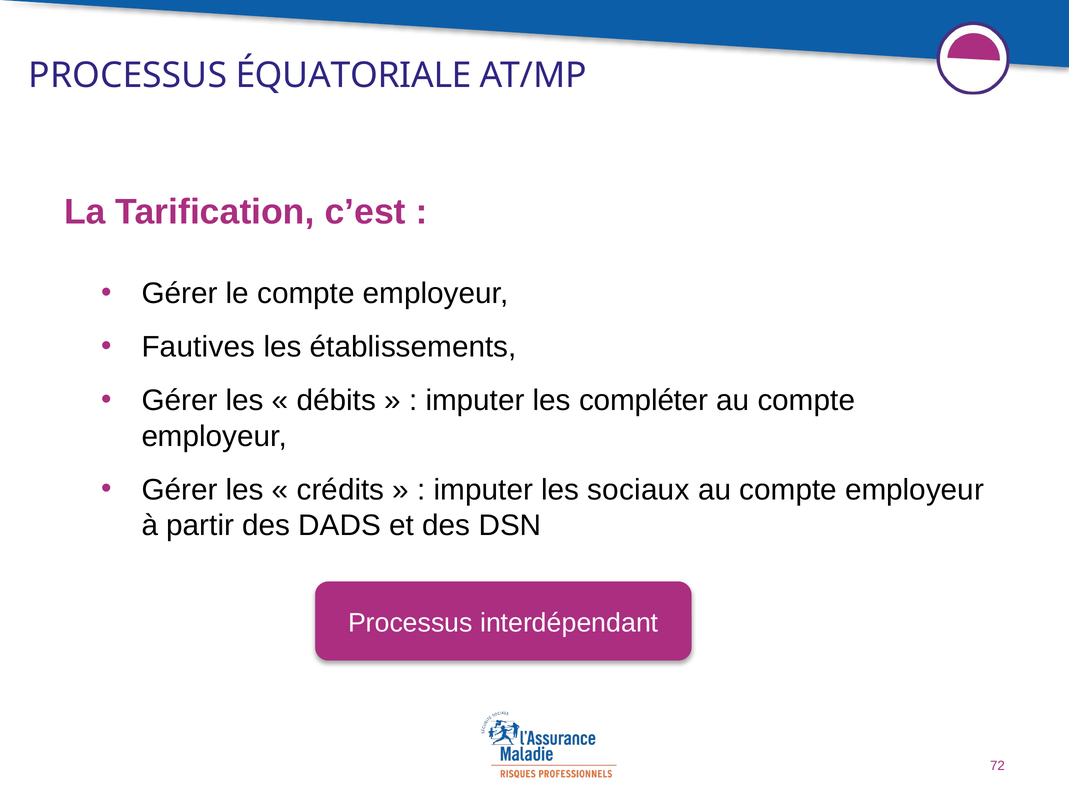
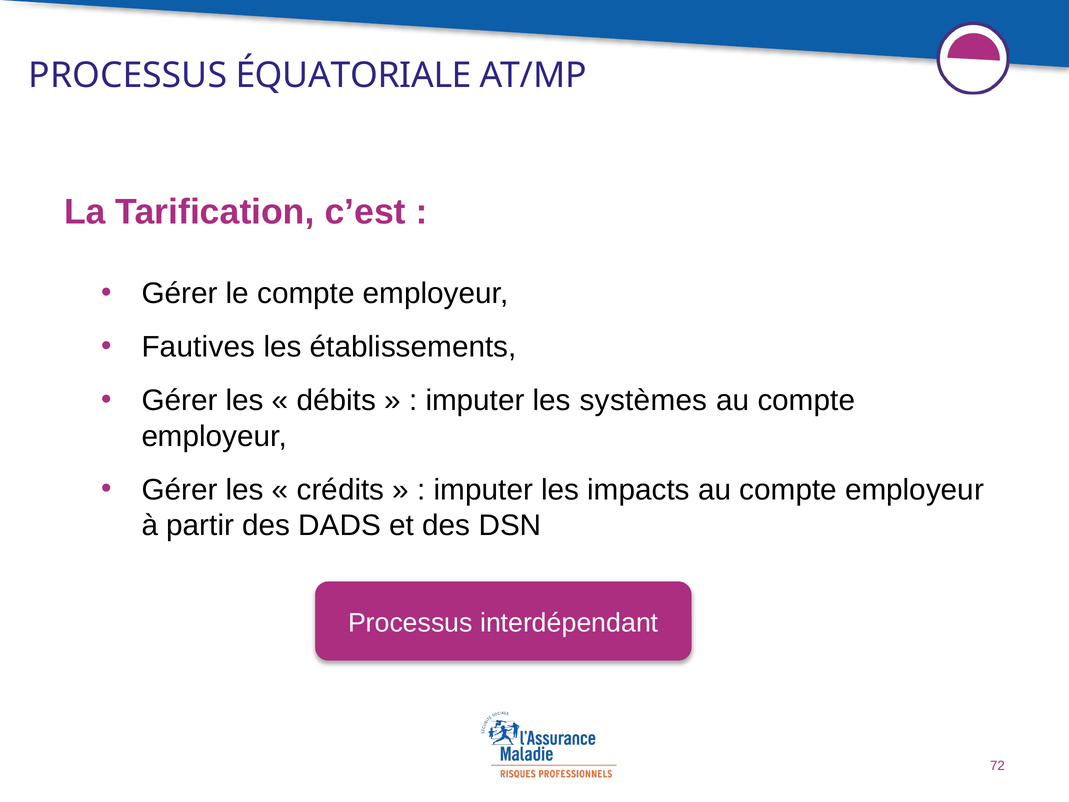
compléter: compléter -> systèmes (643, 400)
sociaux: sociaux -> impacts (639, 490)
